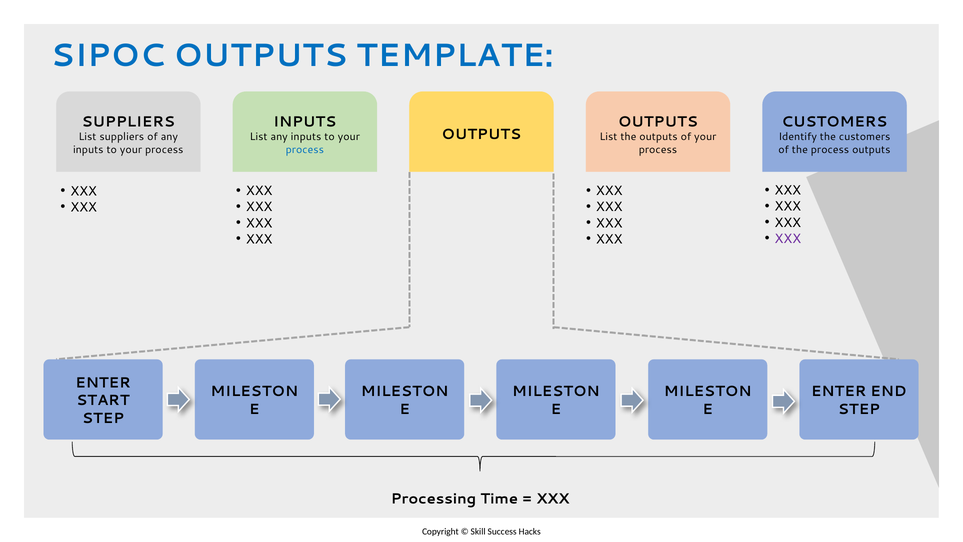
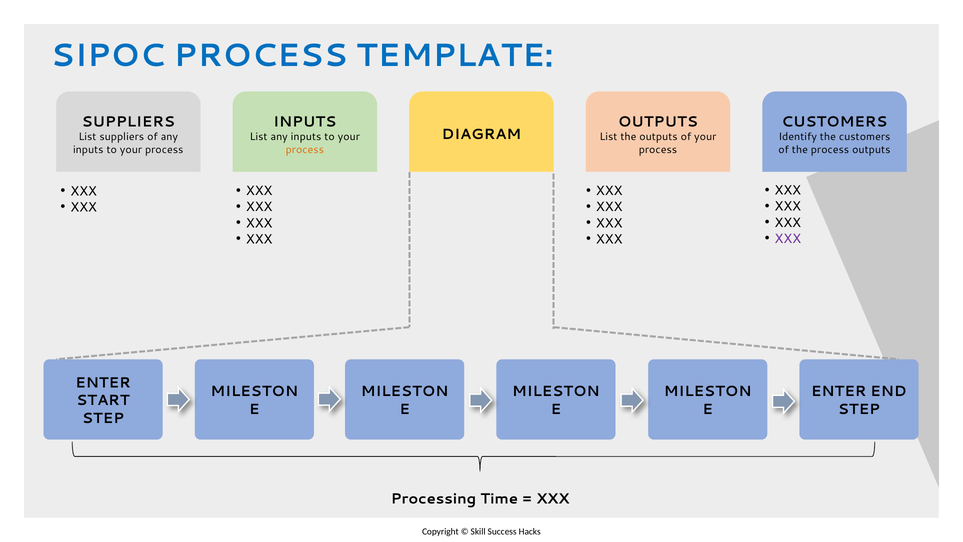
SIPOC OUTPUTS: OUTPUTS -> PROCESS (261, 56)
OUTPUTS: OUTPUTS -> DIAGRAM (481, 135)
process colour: blue -> orange (305, 150)
